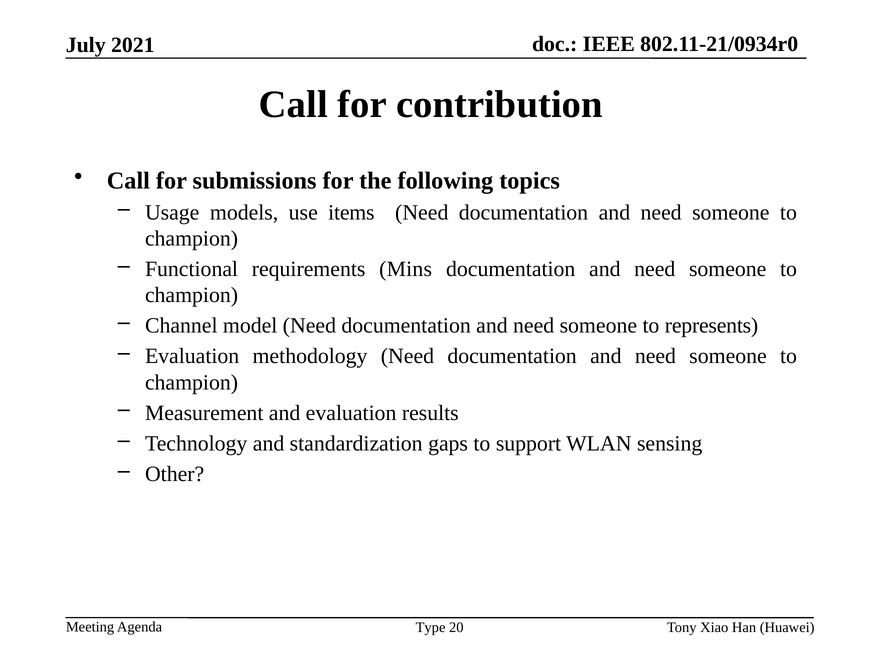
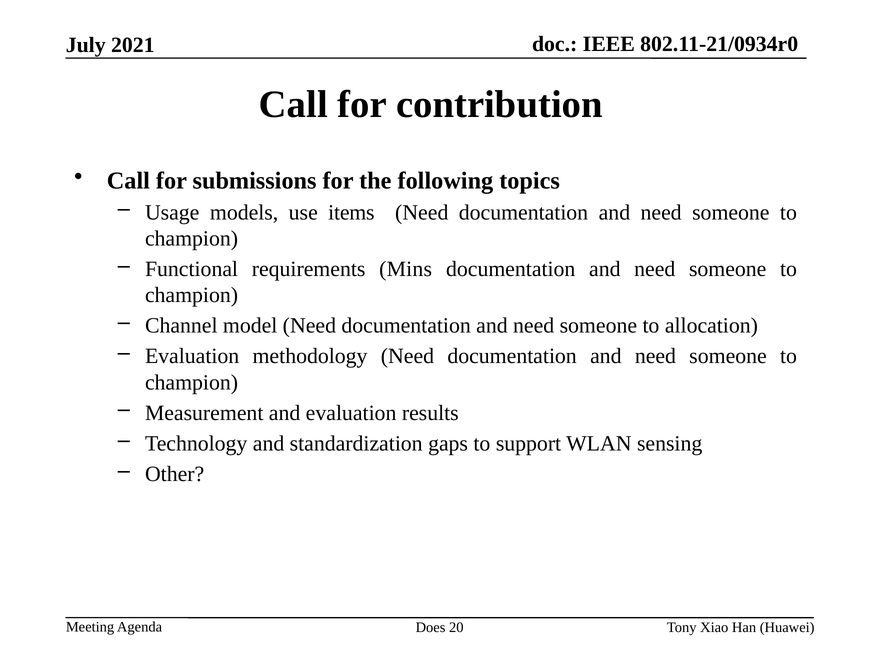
represents: represents -> allocation (711, 326)
Type: Type -> Does (431, 627)
